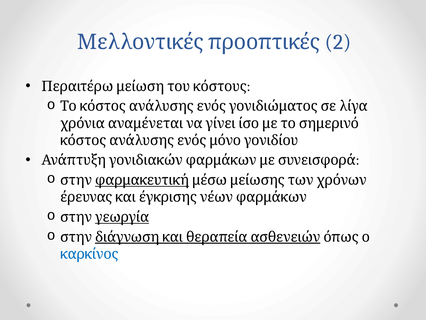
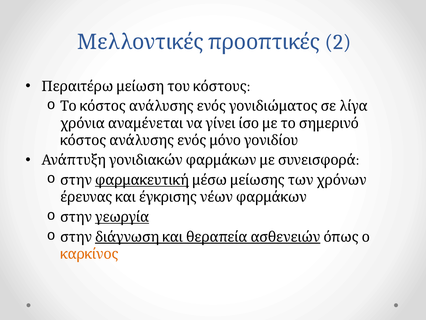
καρκίνος colour: blue -> orange (89, 254)
